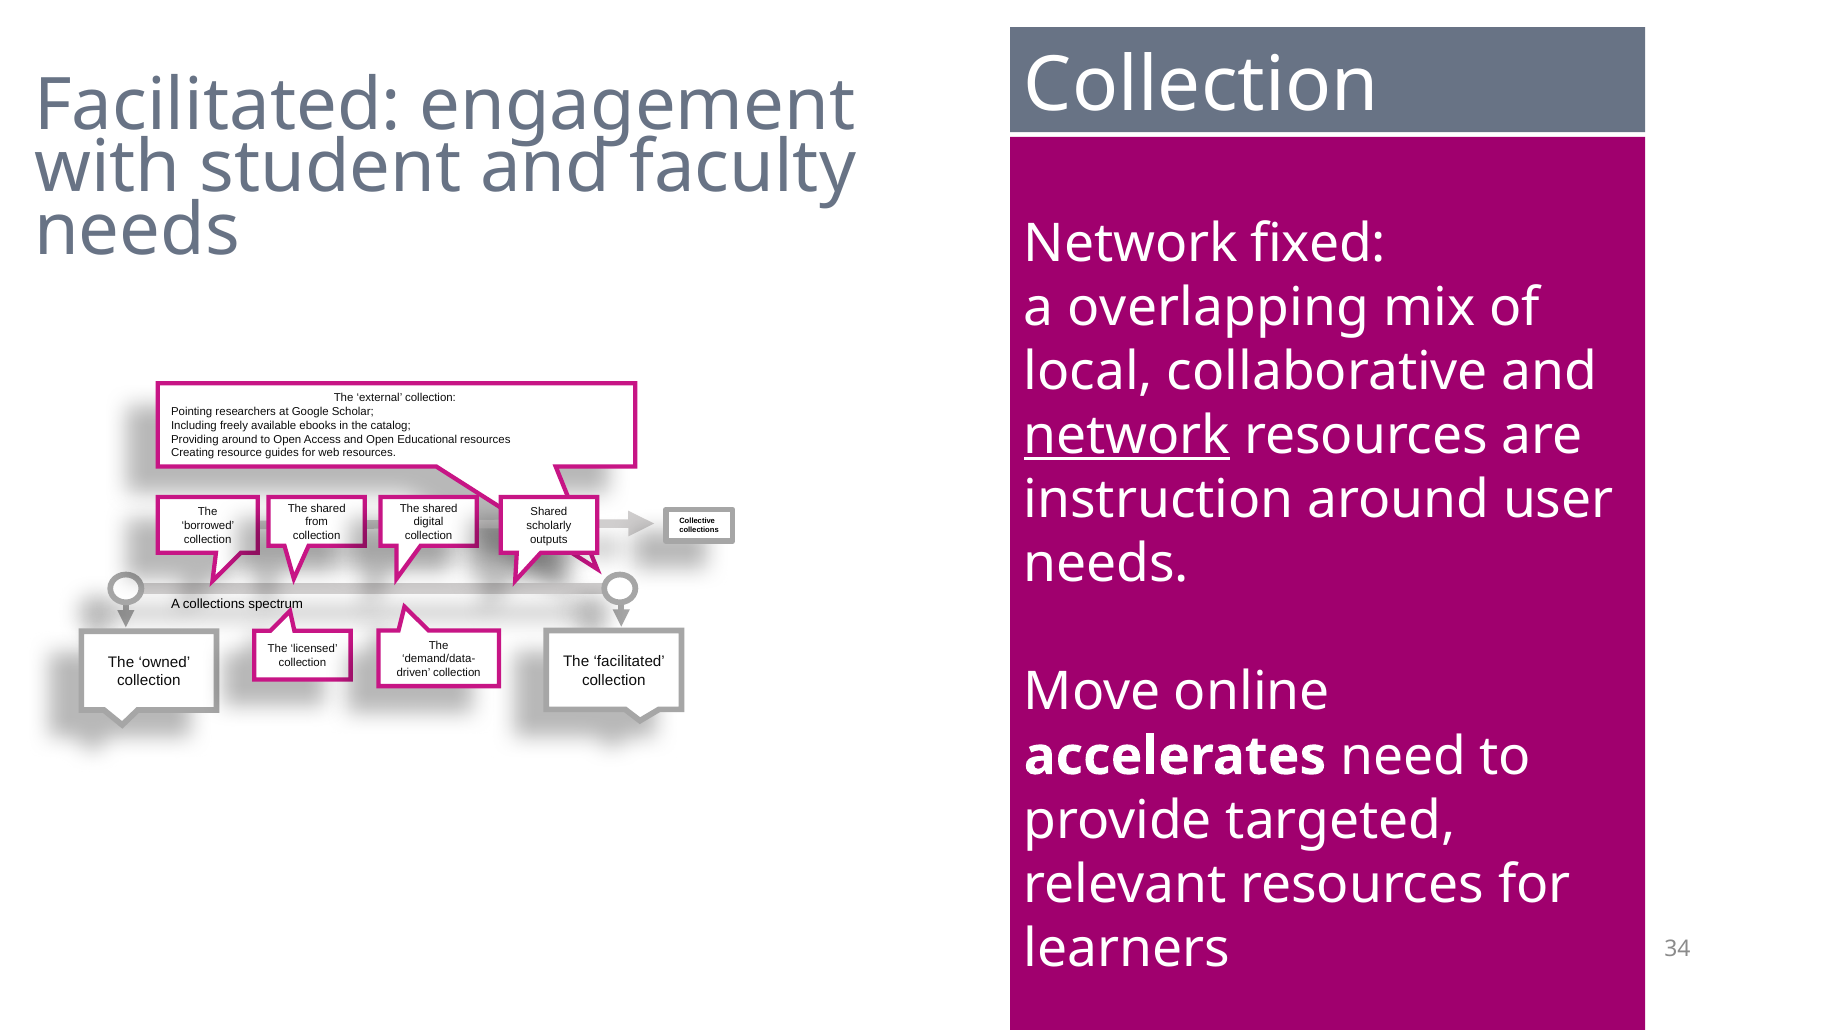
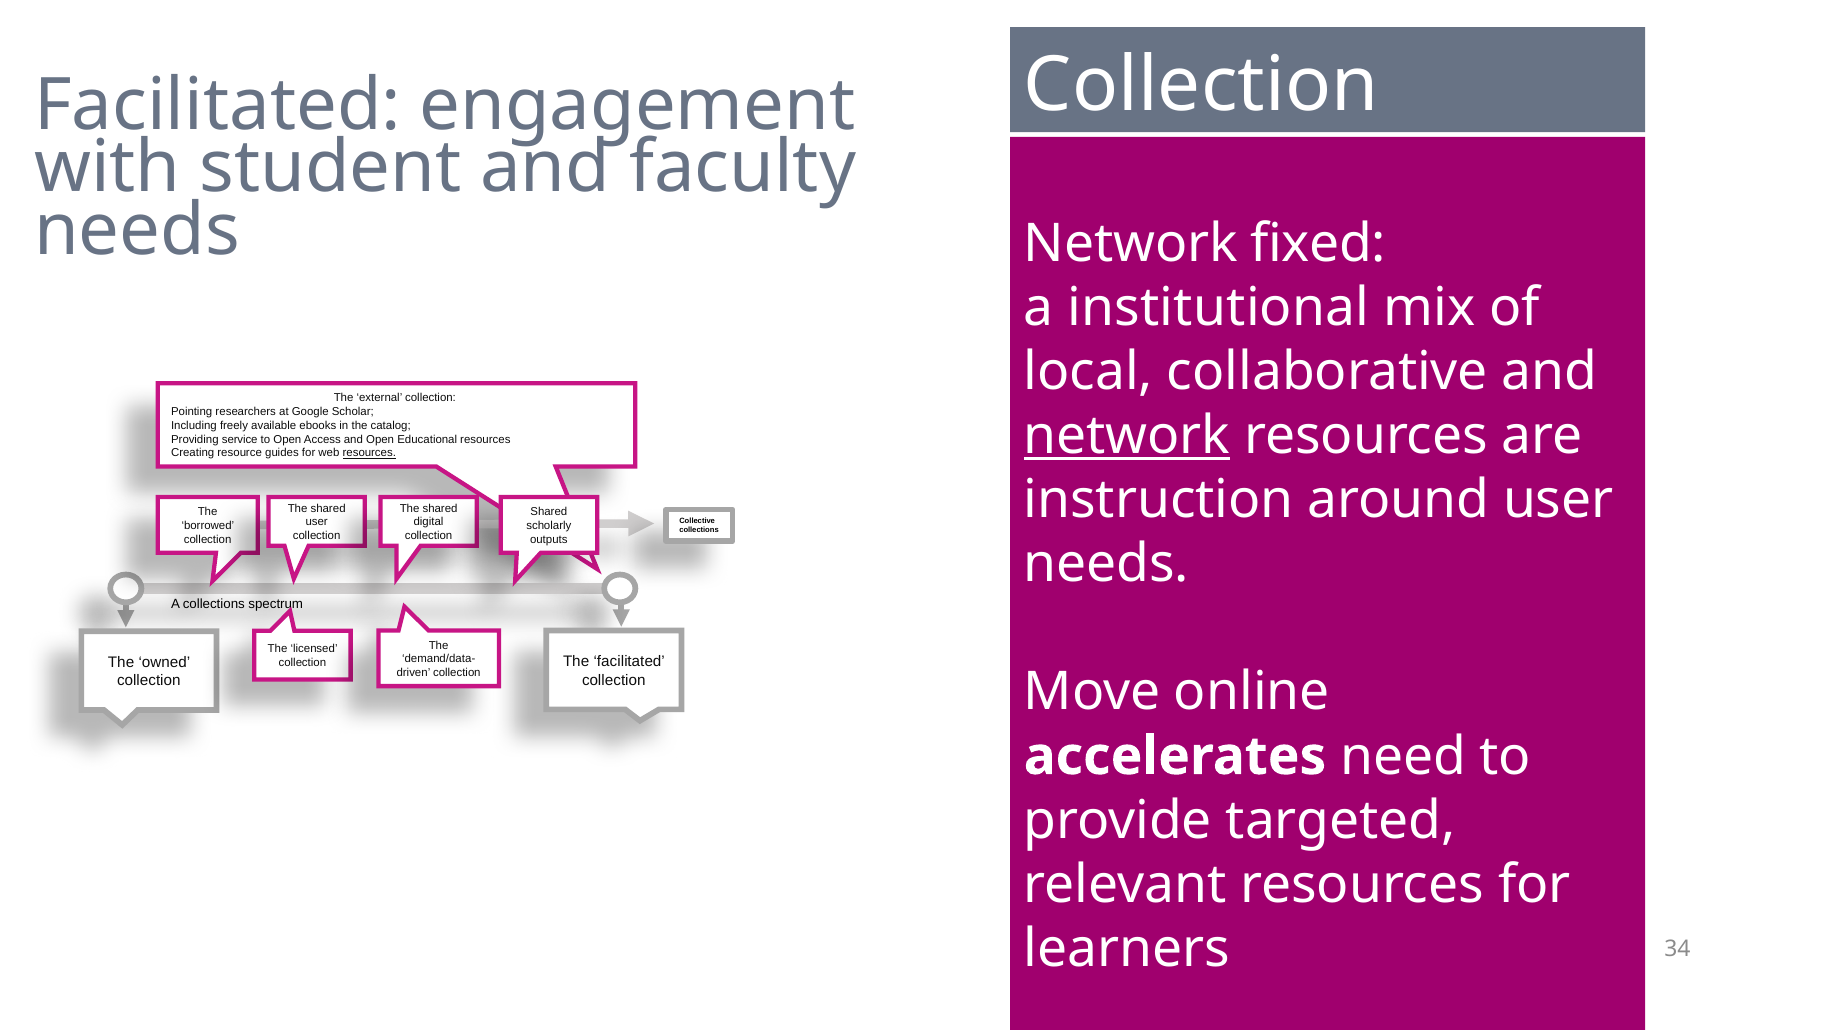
overlapping: overlapping -> institutional (1219, 307)
Providing around: around -> service (240, 439)
resources underline: none -> present (369, 453)
from: from -> user (317, 522)
